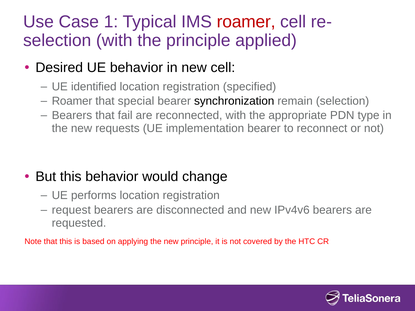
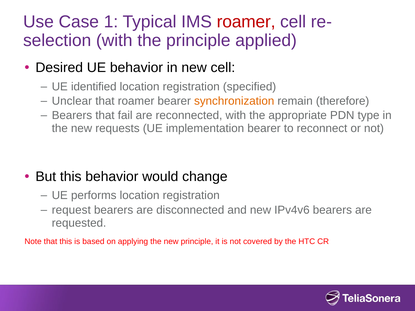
Roamer: Roamer -> Unclear (72, 101)
that special: special -> roamer (136, 101)
synchronization colour: black -> orange (234, 101)
remain selection: selection -> therefore (343, 101)
